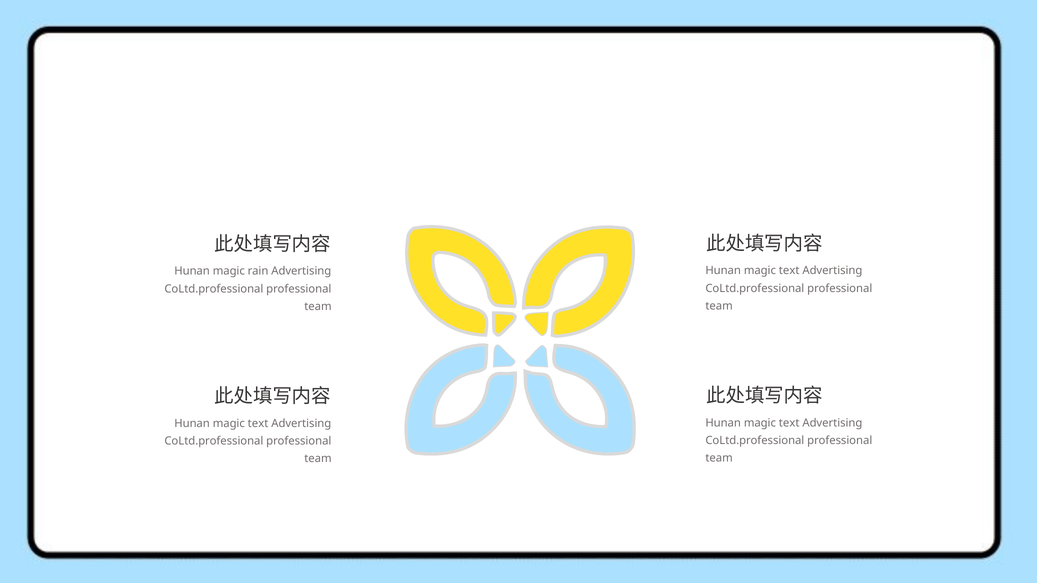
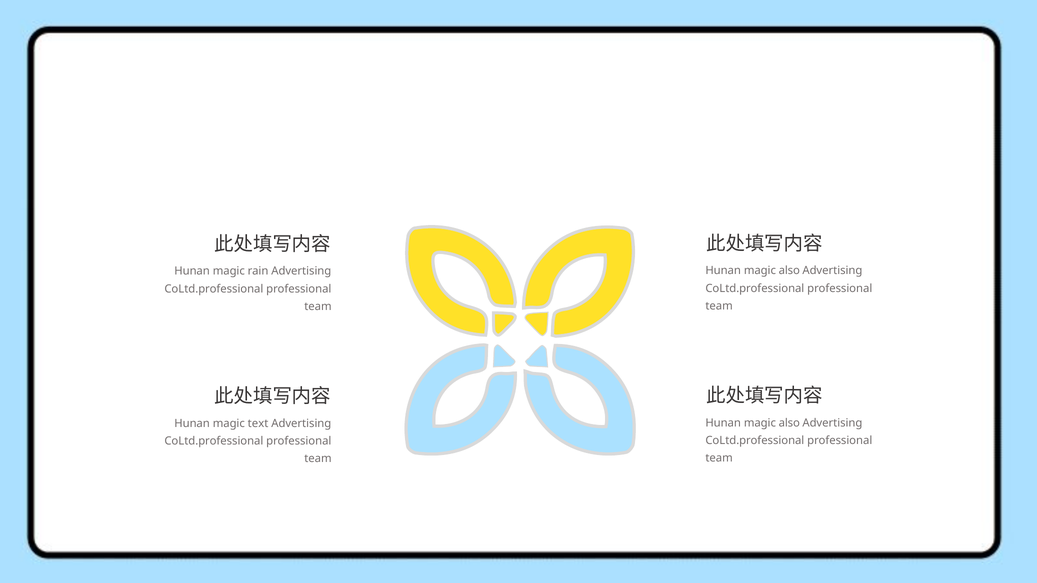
text: text -> also (789, 271)
text: text -> also (789, 423)
